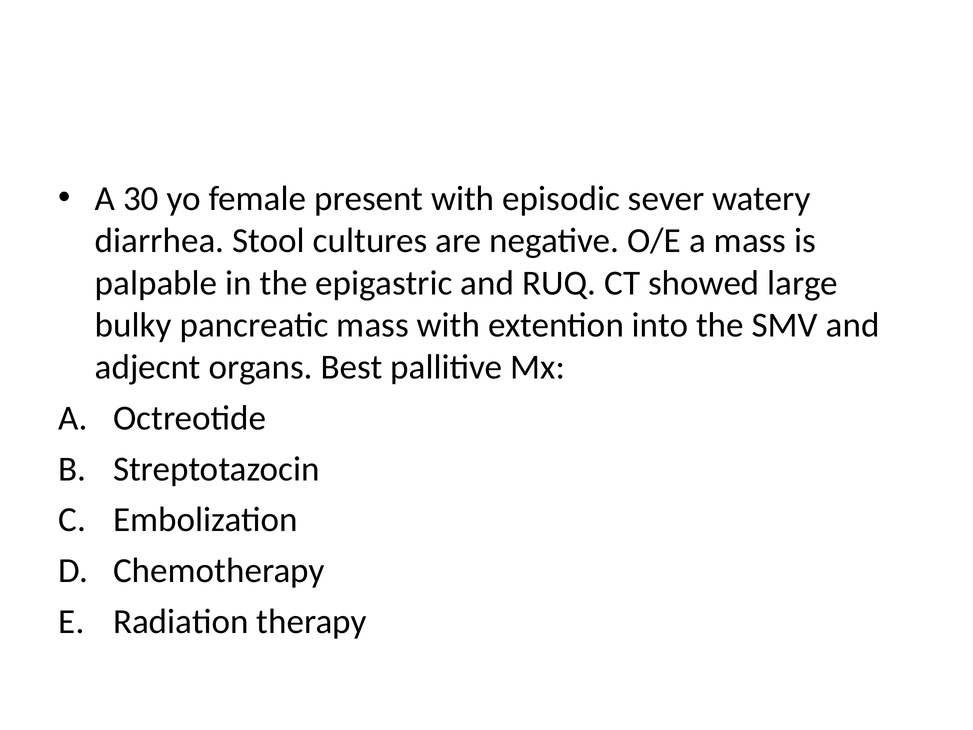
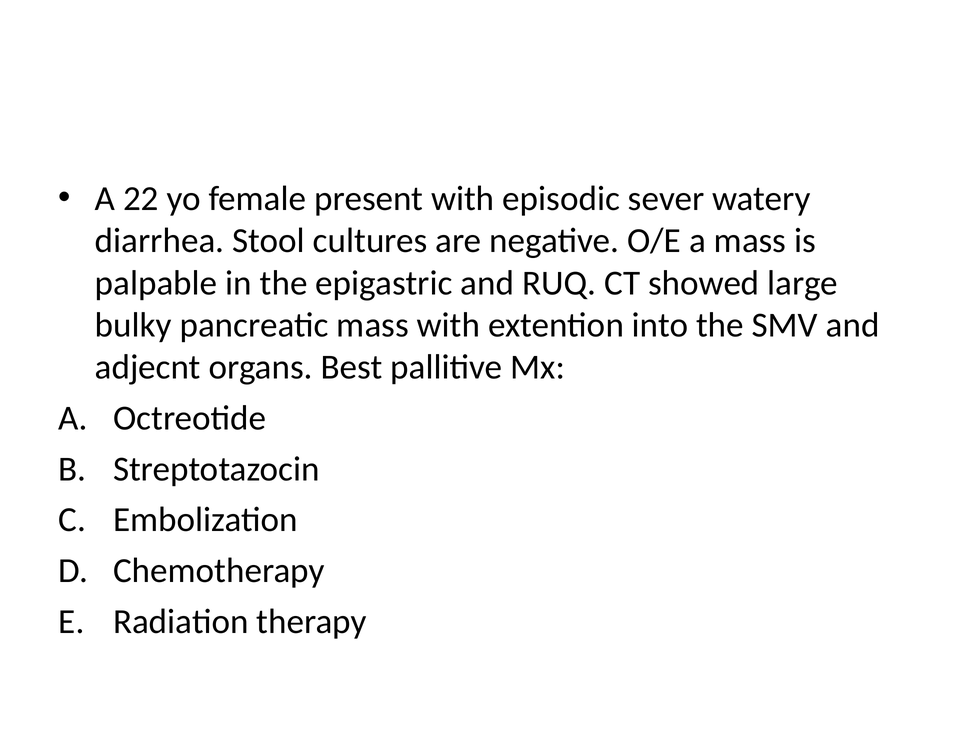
30: 30 -> 22 (141, 199)
